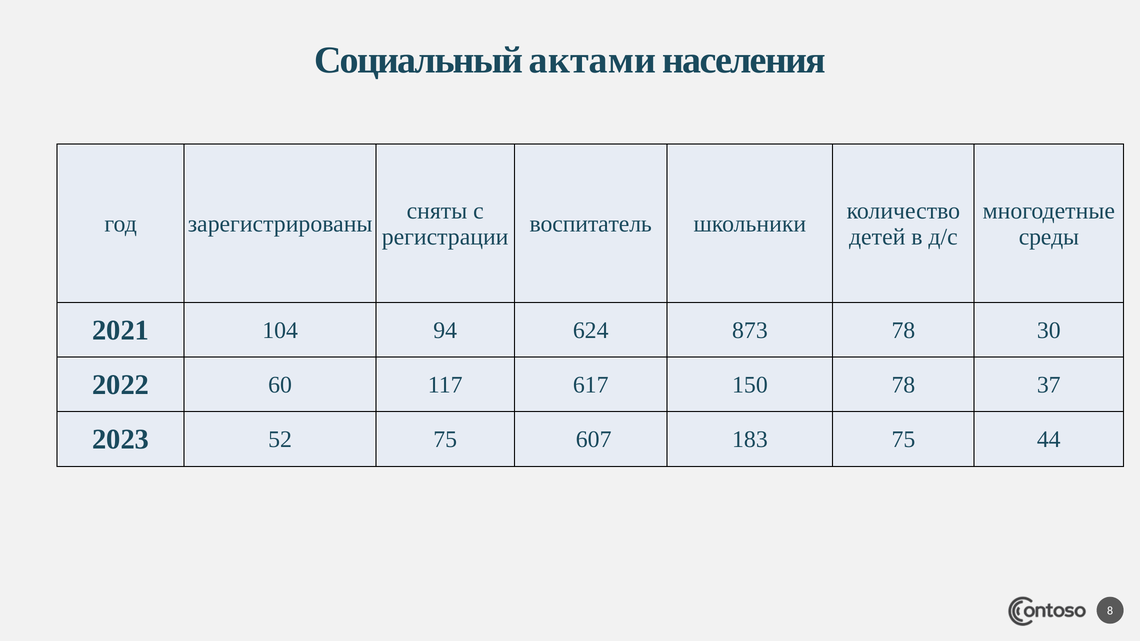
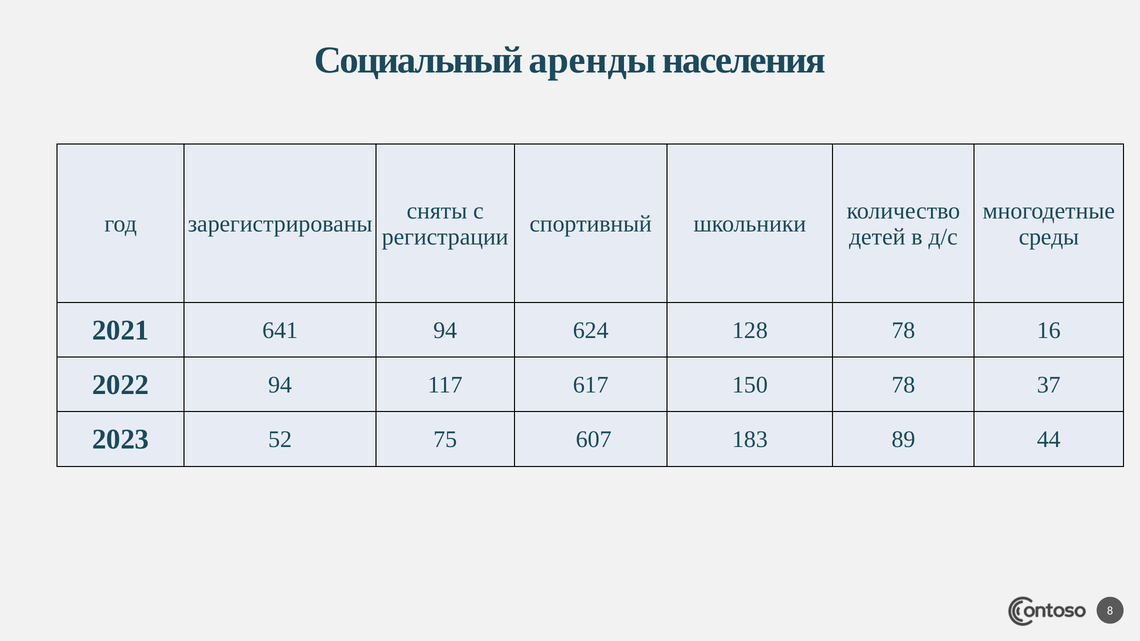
актами: актами -> аренды (593, 60)
воспитатель: воспитатель -> спортивный (591, 224)
104: 104 -> 641 (280, 330)
873: 873 -> 128 (750, 330)
30: 30 -> 16 (1049, 330)
2022 60: 60 -> 94 (280, 385)
183 75: 75 -> 89 (903, 440)
